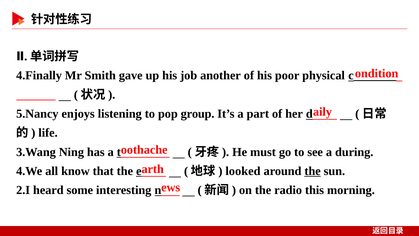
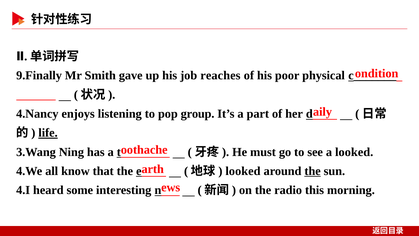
4.Finally: 4.Finally -> 9.Finally (39, 76)
another: another -> reaches (220, 76)
5.Nancy: 5.Nancy -> 4.Nancy (37, 114)
life underline: none -> present (48, 133)
a during: during -> looked (354, 152)
2.I: 2.I -> 4.I (23, 190)
